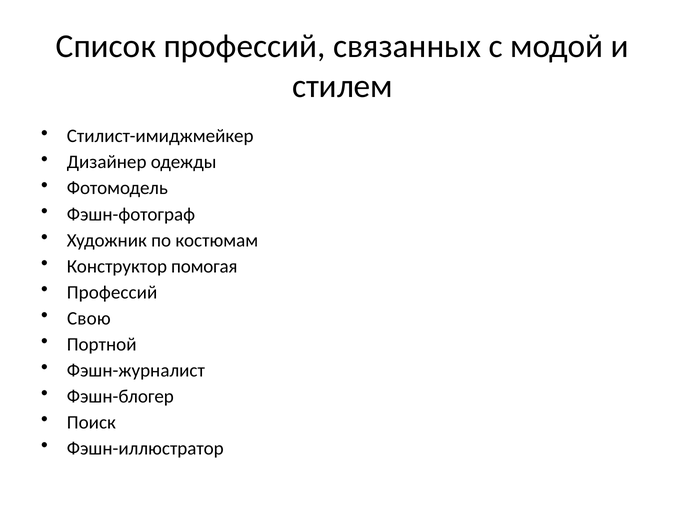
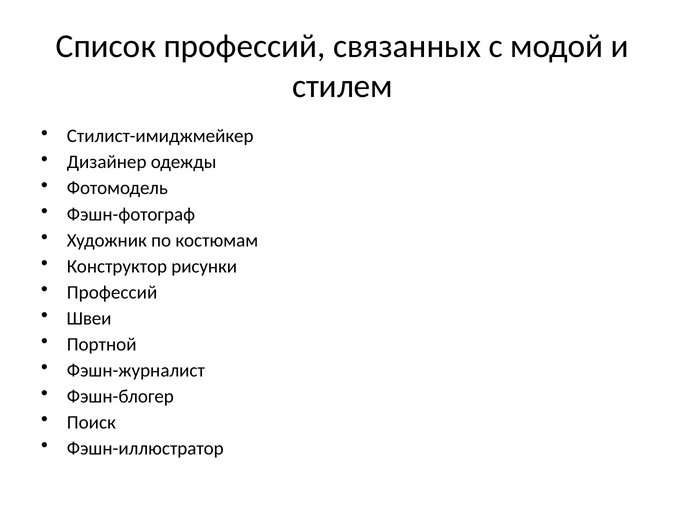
помогая: помогая -> рисунки (204, 266)
Свою: Свою -> Швеи (89, 318)
